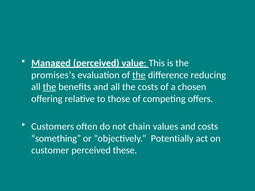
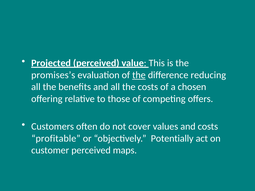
Managed: Managed -> Projected (51, 63)
the underline: present -> none (49, 87)
chain: chain -> cover (139, 127)
something: something -> profitable (56, 139)
these: these -> maps (125, 150)
